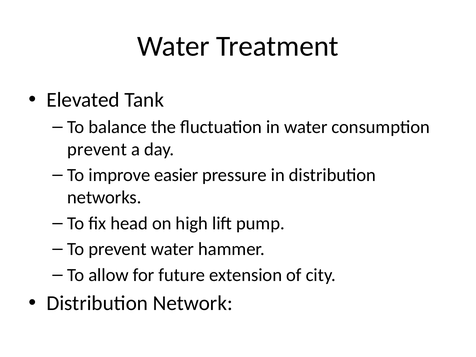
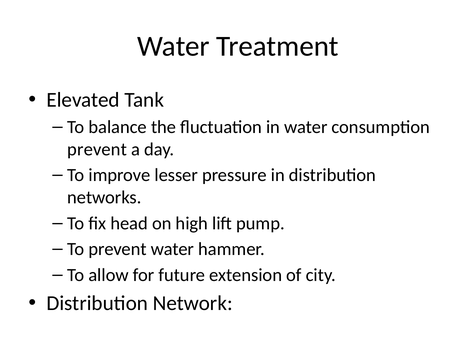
easier: easier -> lesser (176, 175)
